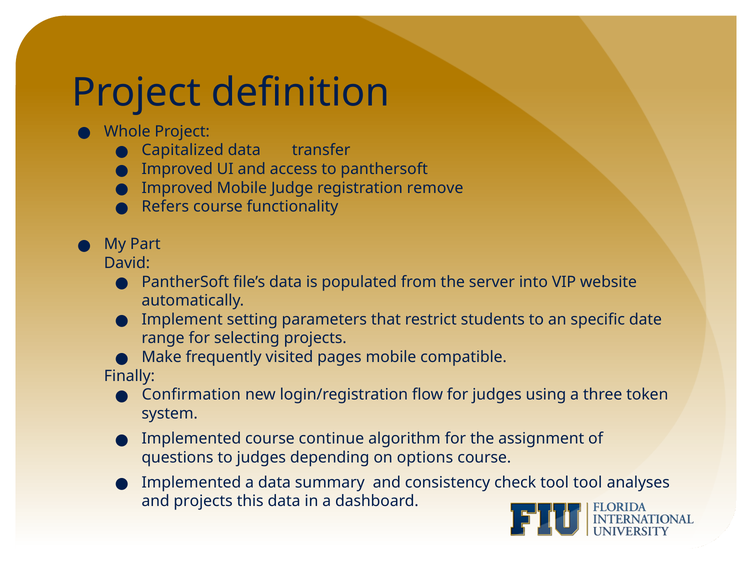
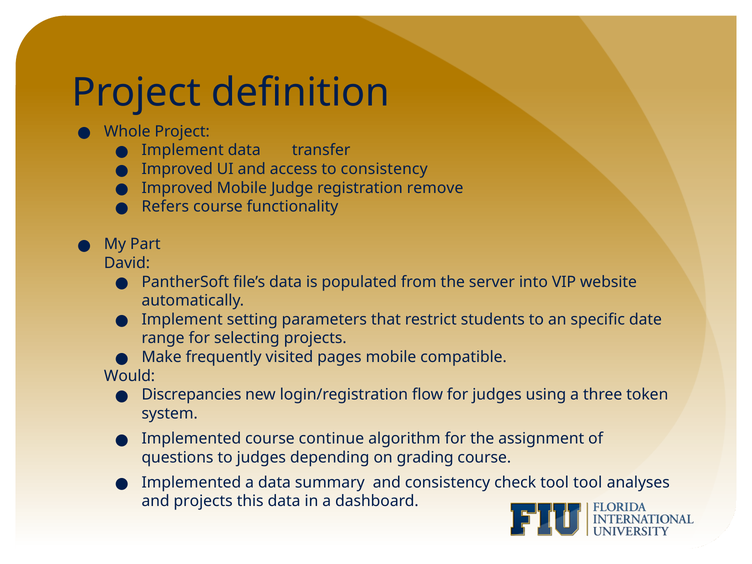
Capitalized: Capitalized -> Implement (183, 150)
to panthersoft: panthersoft -> consistency (384, 169)
Finally: Finally -> Would (130, 376)
Confirmation: Confirmation -> Discrepancies (191, 395)
options: options -> grading (425, 457)
